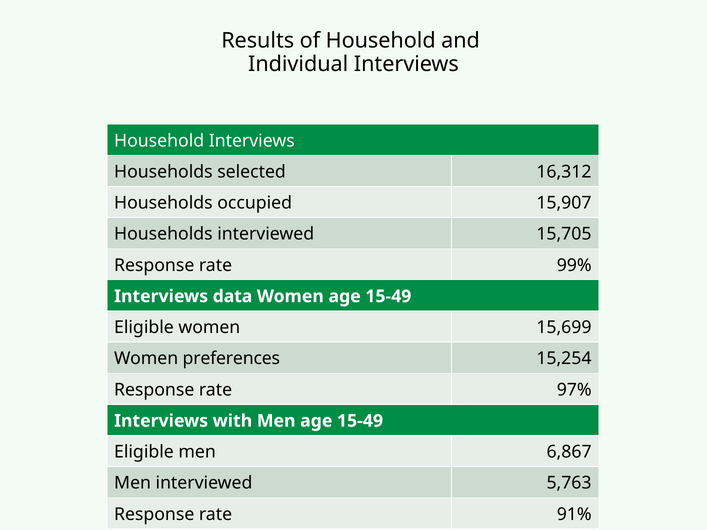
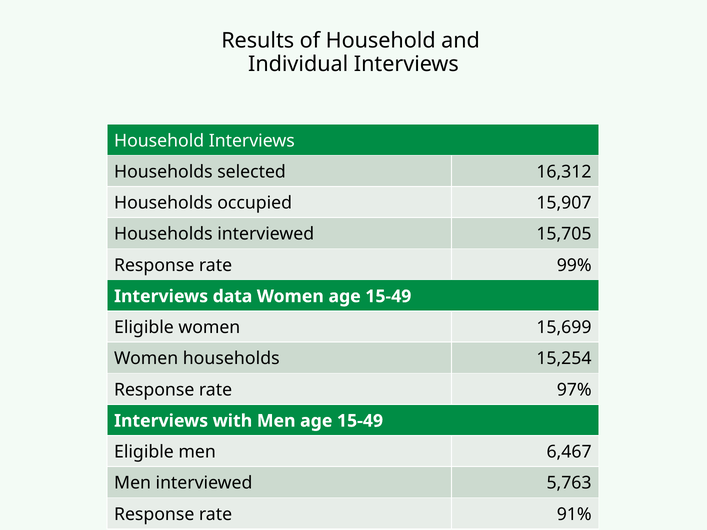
Women preferences: preferences -> households (231, 359)
6,867: 6,867 -> 6,467 (569, 452)
